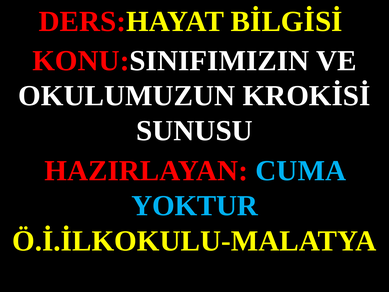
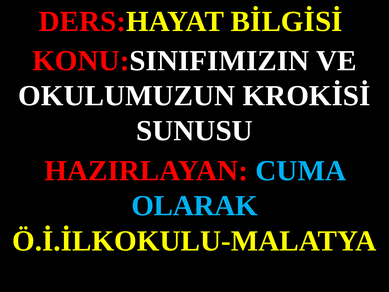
YOKTUR: YOKTUR -> OLARAK (195, 206)
